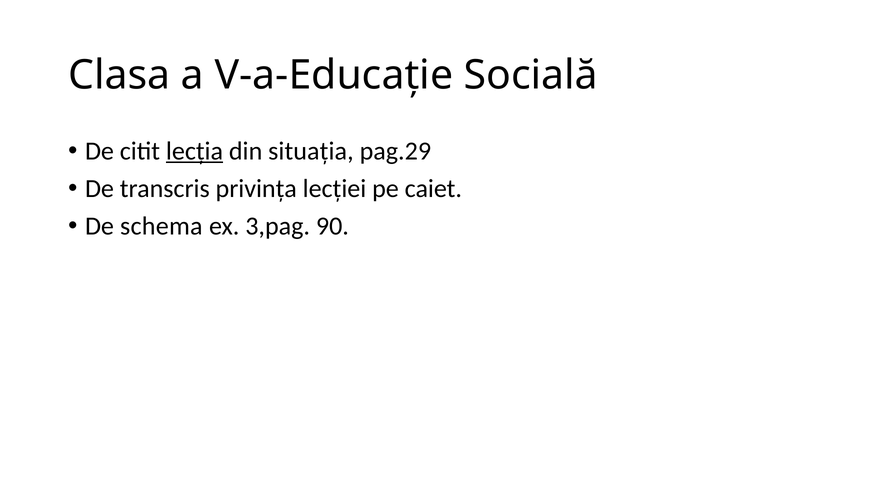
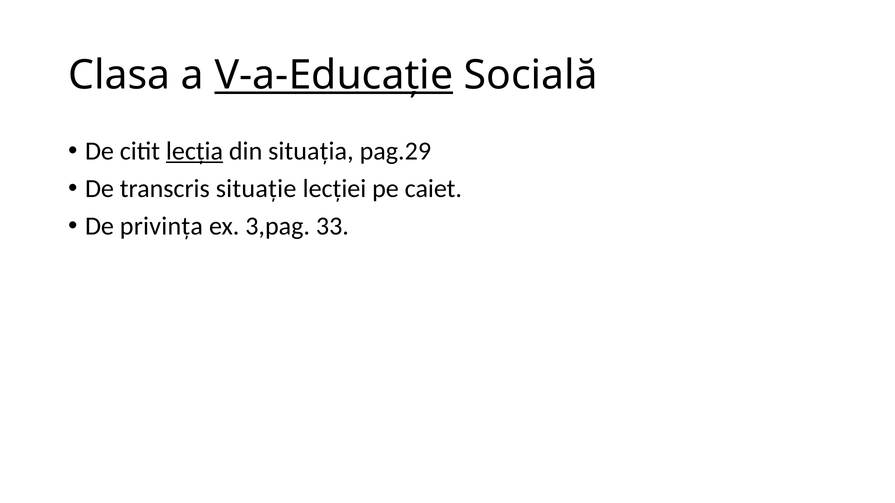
V-a-Educație underline: none -> present (334, 75)
privința: privința -> situație (256, 189)
schema: schema -> privința (161, 226)
90: 90 -> 33 (332, 226)
